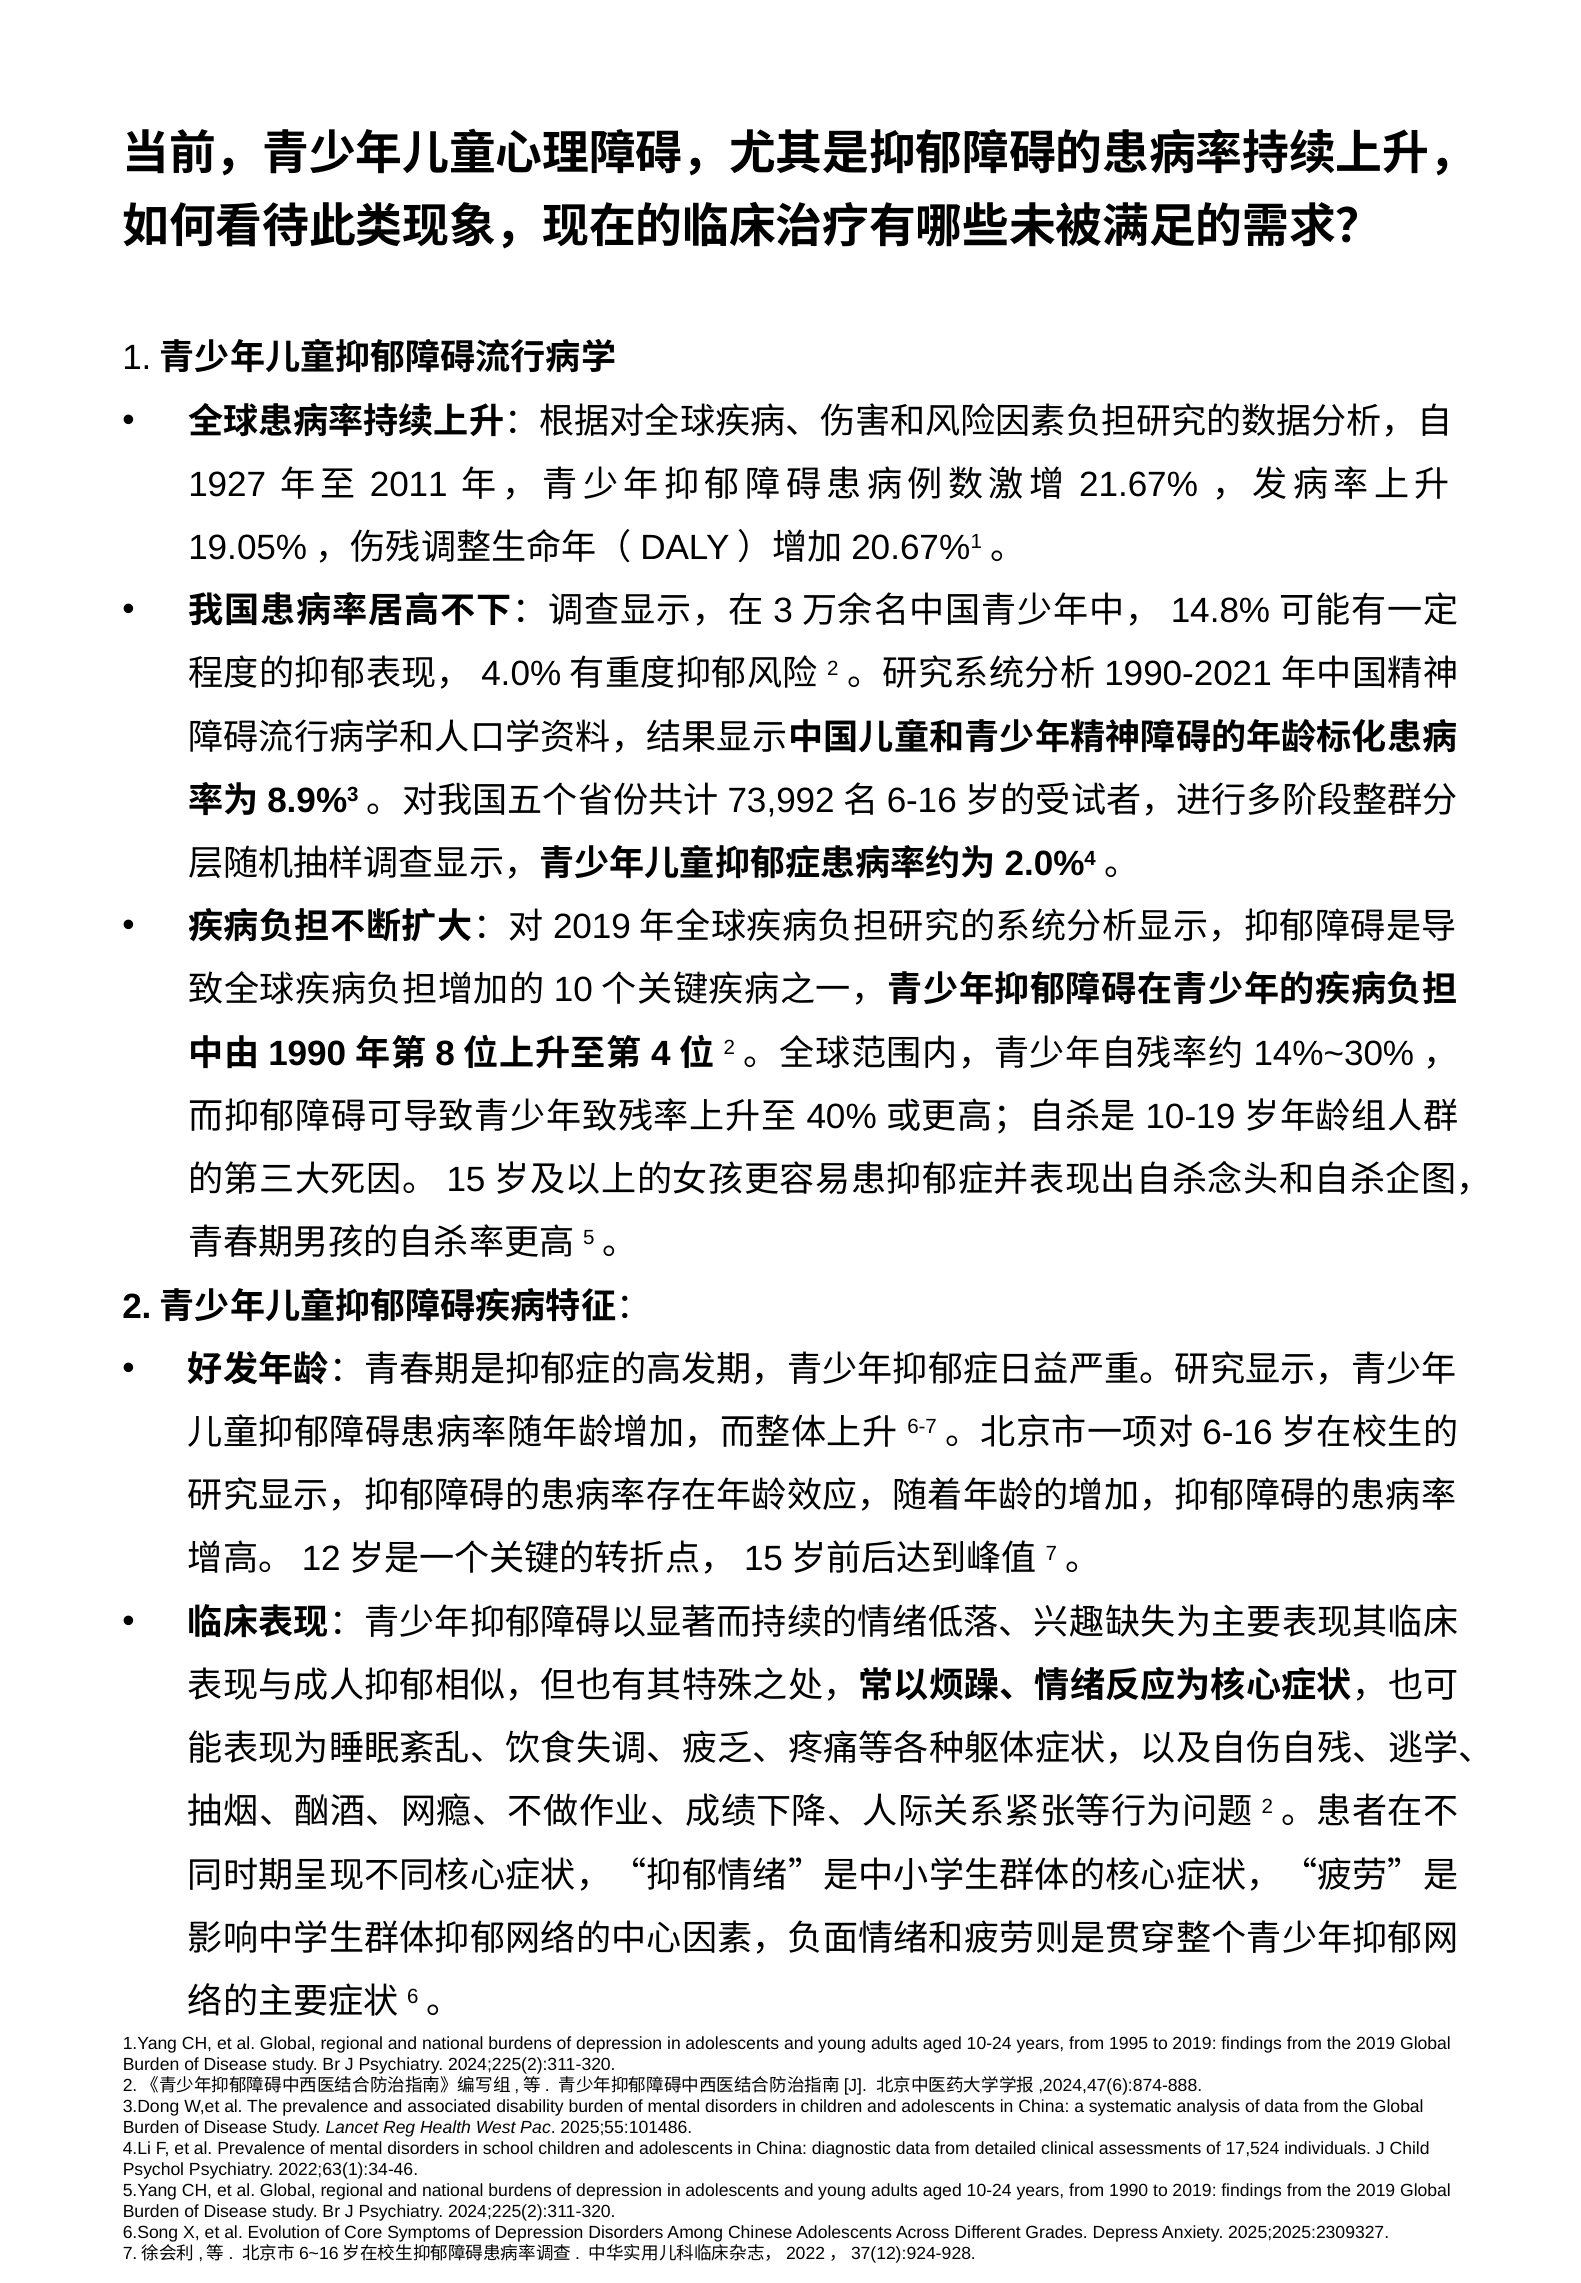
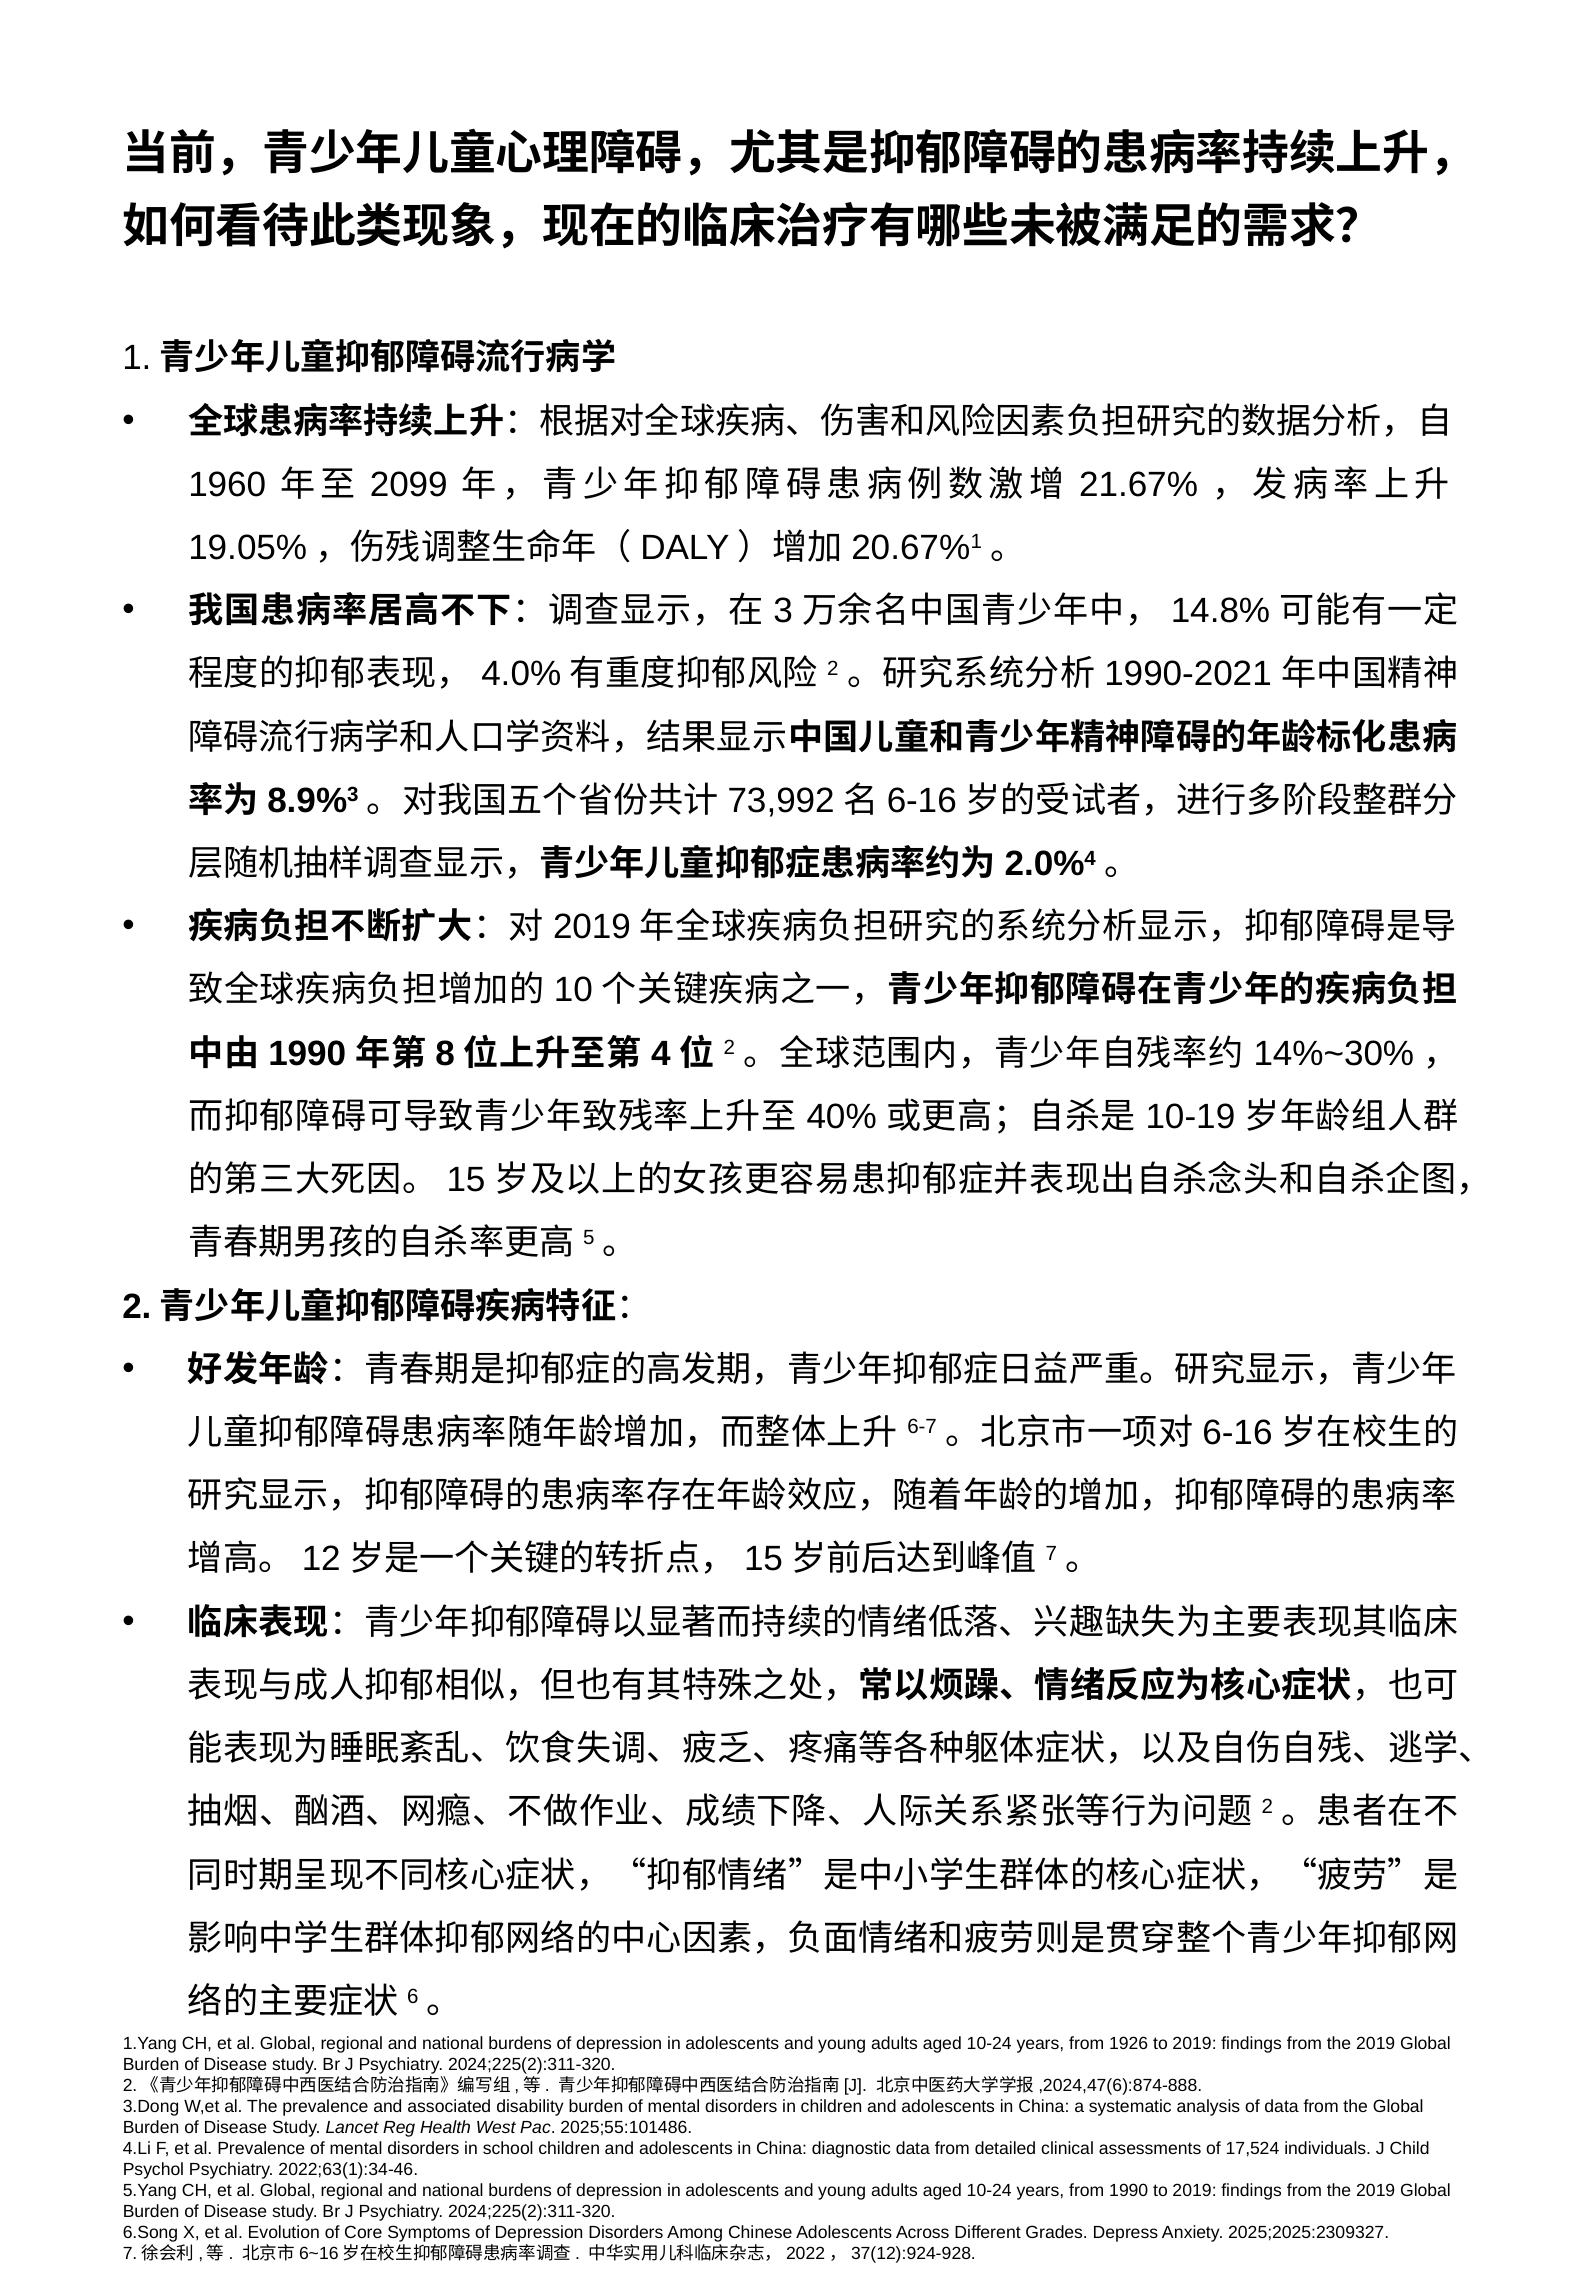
1927: 1927 -> 1960 (227, 485)
2011: 2011 -> 2099 (409, 485)
1995: 1995 -> 1926 (1129, 2044)
